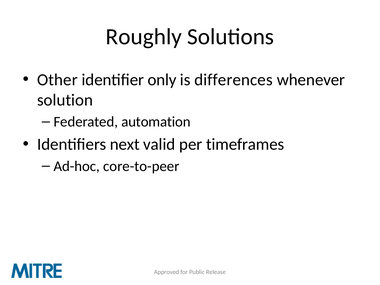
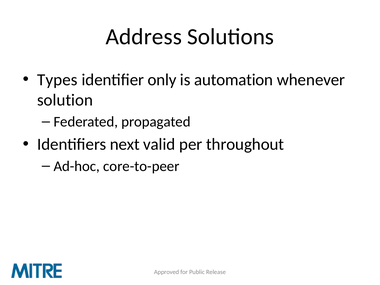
Roughly: Roughly -> Address (144, 37)
Other: Other -> Types (57, 80)
differences: differences -> automation (234, 80)
automation: automation -> propagated (156, 122)
timeframes: timeframes -> throughout (245, 144)
